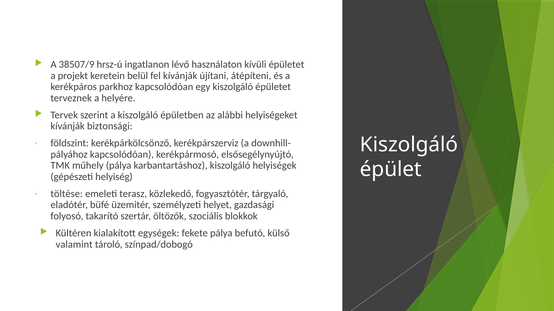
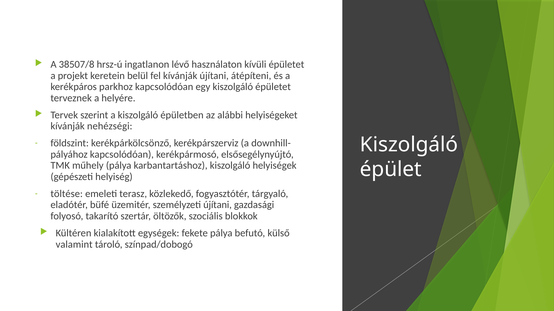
38507/9: 38507/9 -> 38507/8 (77, 65)
biztonsági: biztonsági -> nehézségi (110, 126)
személyzeti helyet: helyet -> újítani (218, 205)
